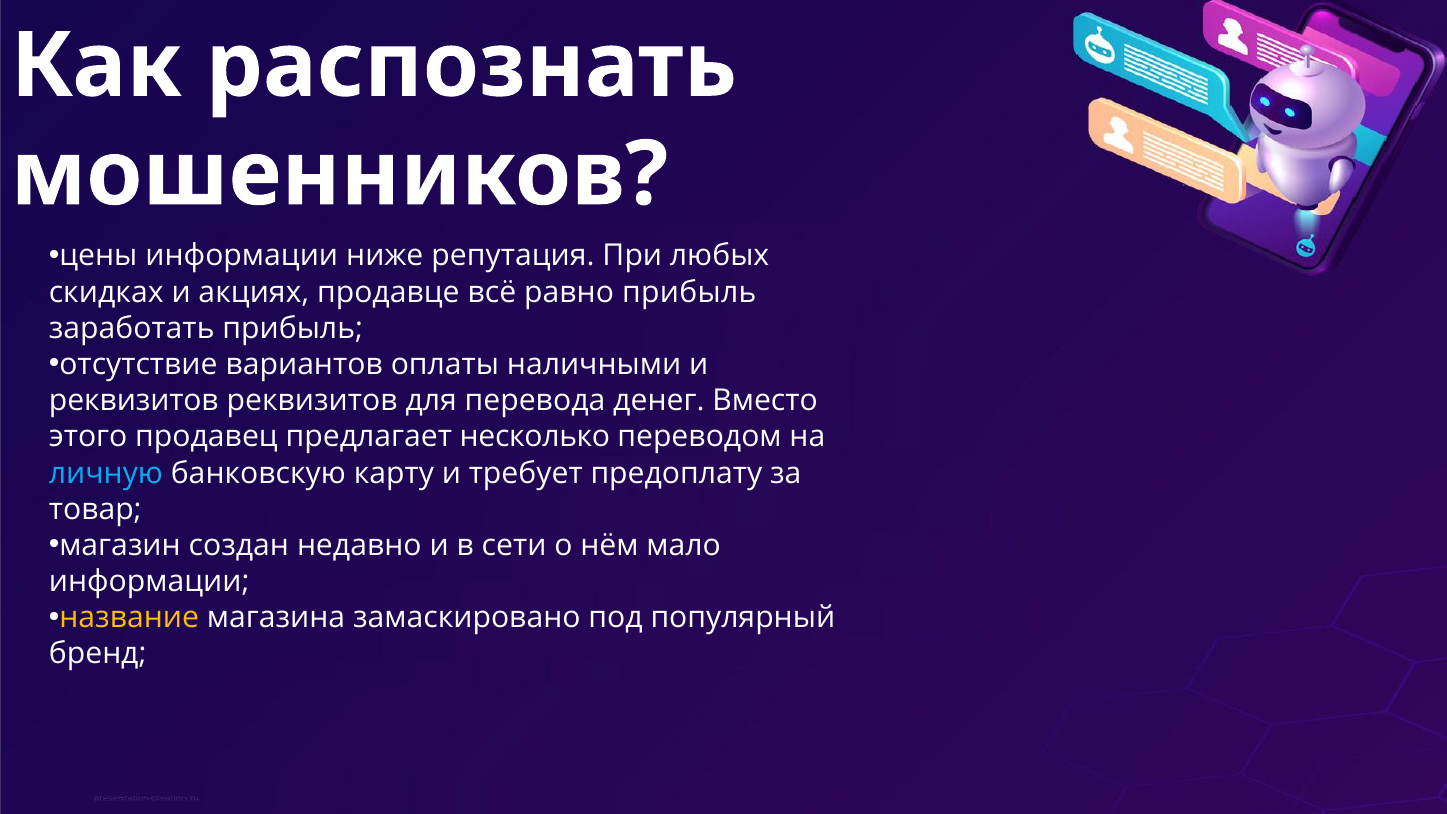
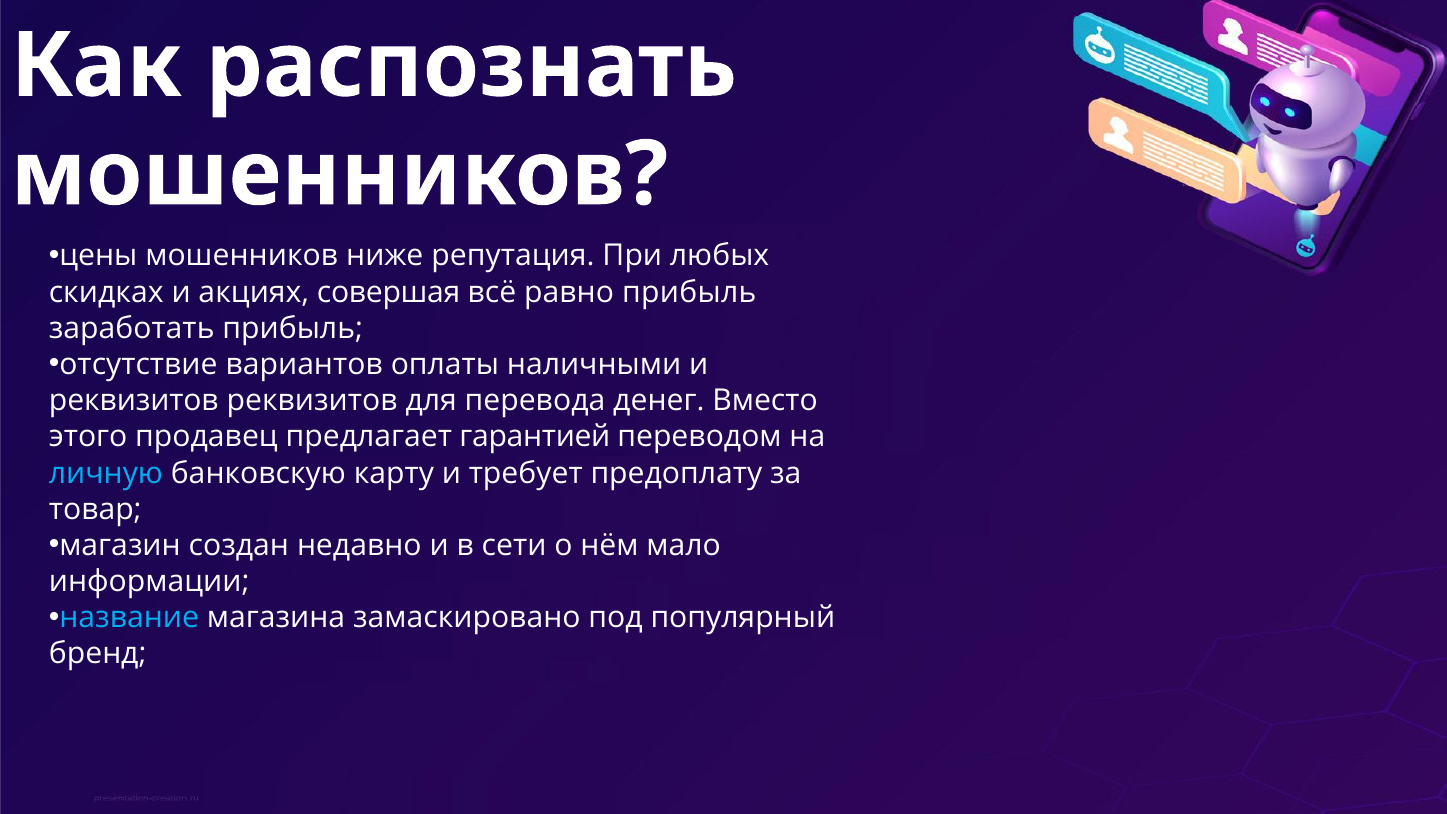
цены информации: информации -> мошенников (242, 256)
продавце: продавце -> совершая (389, 292)
несколько: несколько -> гарантией (535, 437)
название colour: yellow -> light blue (129, 618)
